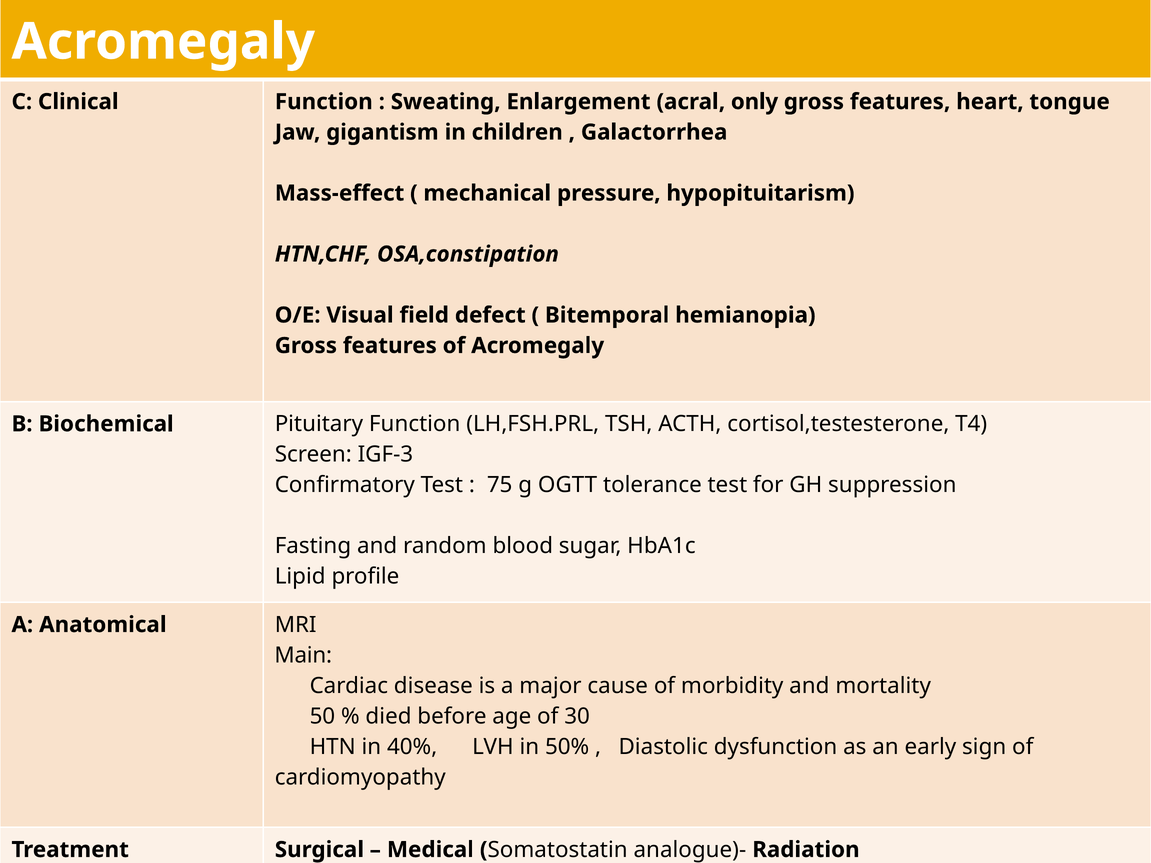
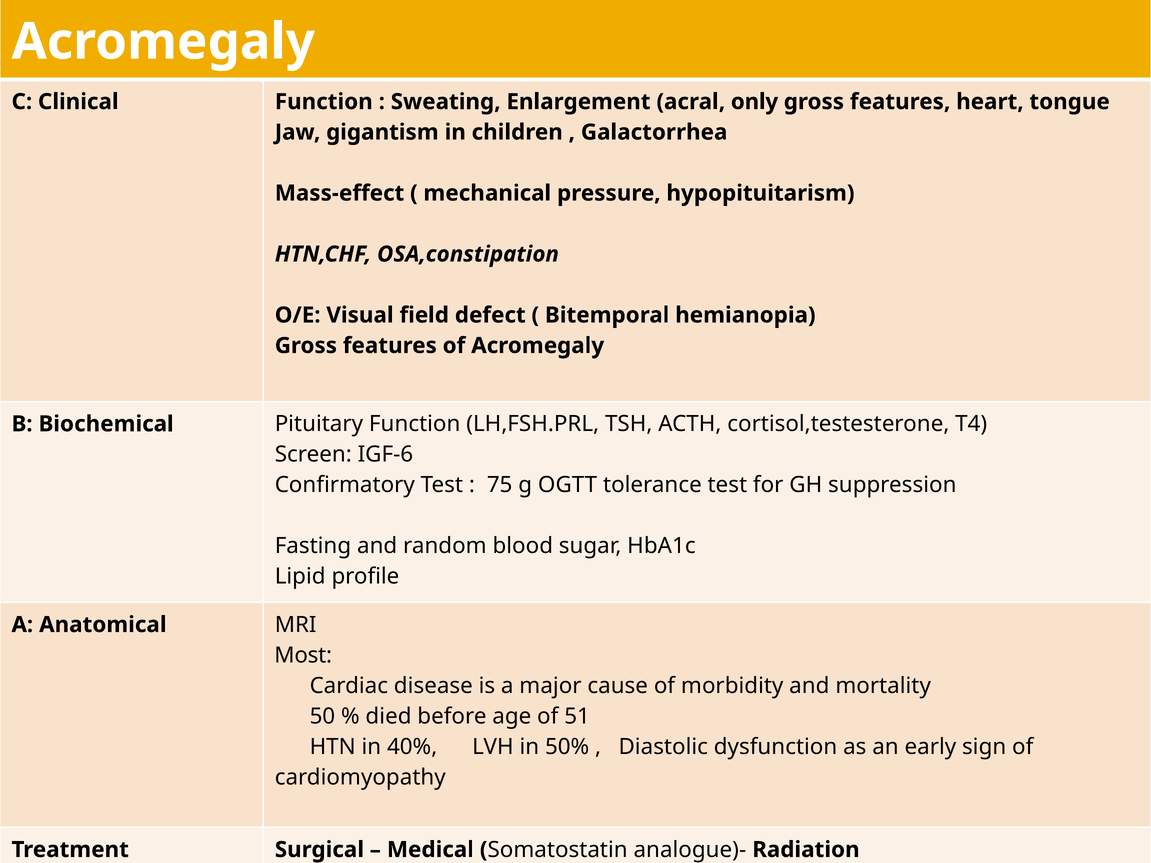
IGF-3: IGF-3 -> IGF-6 (385, 455)
Main: Main -> Most (303, 655)
30: 30 -> 51 (577, 716)
